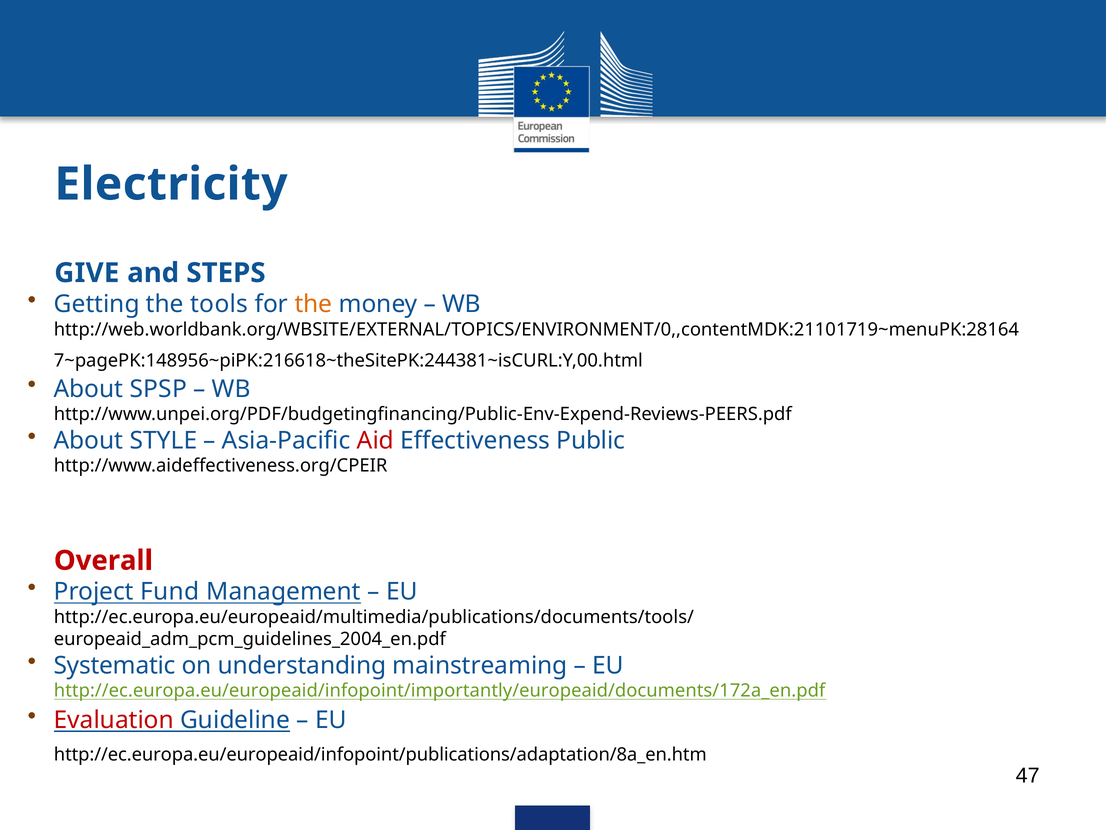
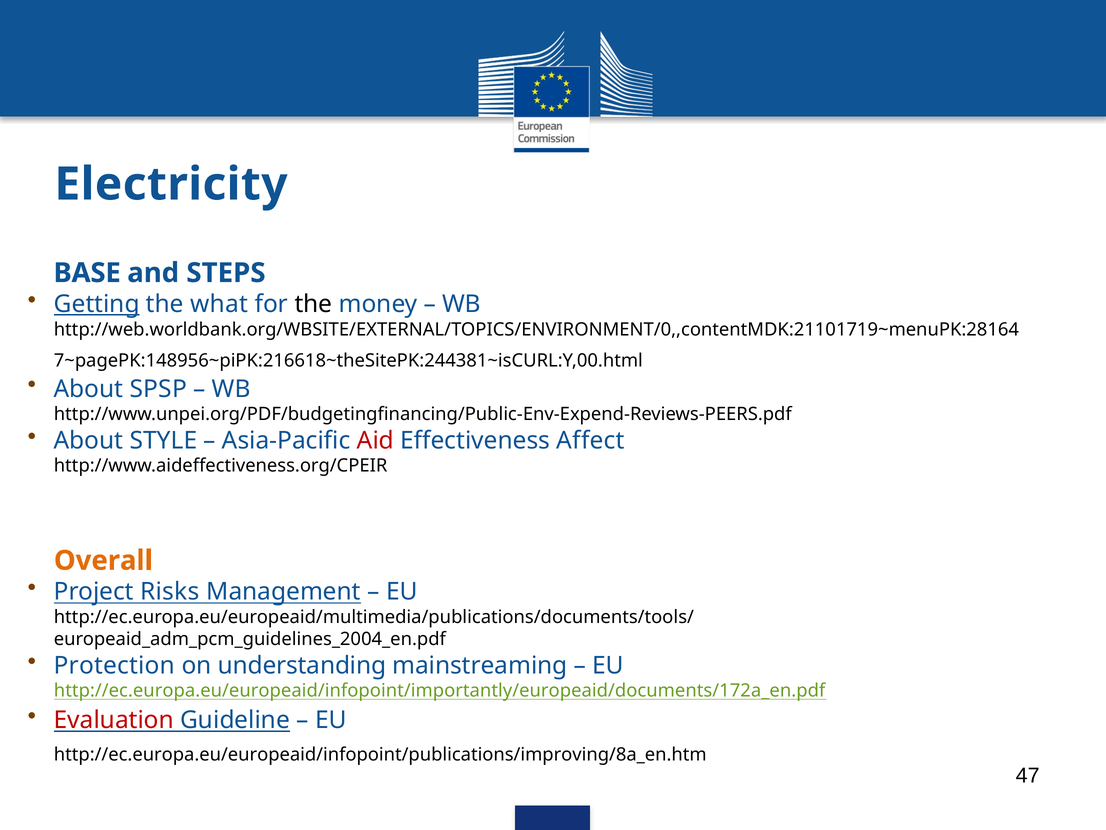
GIVE: GIVE -> BASE (87, 273)
Getting underline: none -> present (97, 304)
tools: tools -> what (219, 304)
the colour: orange -> black (313, 304)
Public: Public -> Affect (591, 440)
Overall colour: red -> orange (103, 560)
Fund: Fund -> Risks (170, 591)
Systematic: Systematic -> Protection (114, 665)
http://ec.europa.eu/europeaid/infopoint/publications/adaptation/8a_en.htm: http://ec.europa.eu/europeaid/infopoint/publications/adaptation/8a_en.htm -> http://ec.europa.eu/europeaid/infopoint/publications/improving/8a_en.htm (380, 754)
